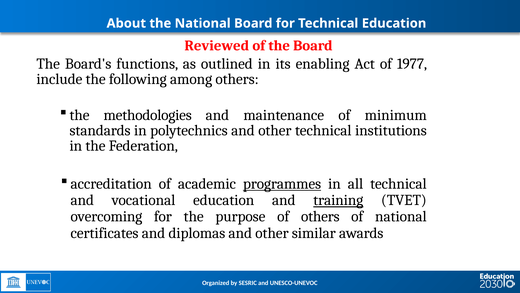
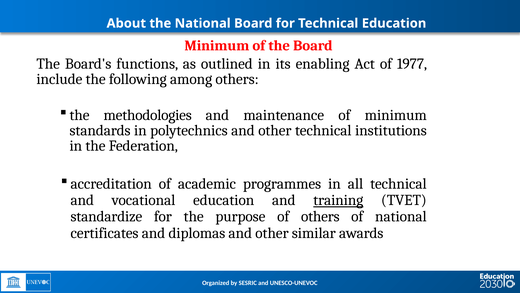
Reviewed: Reviewed -> Minimum (217, 46)
programmes underline: present -> none (282, 183)
overcoming: overcoming -> standardize (106, 216)
